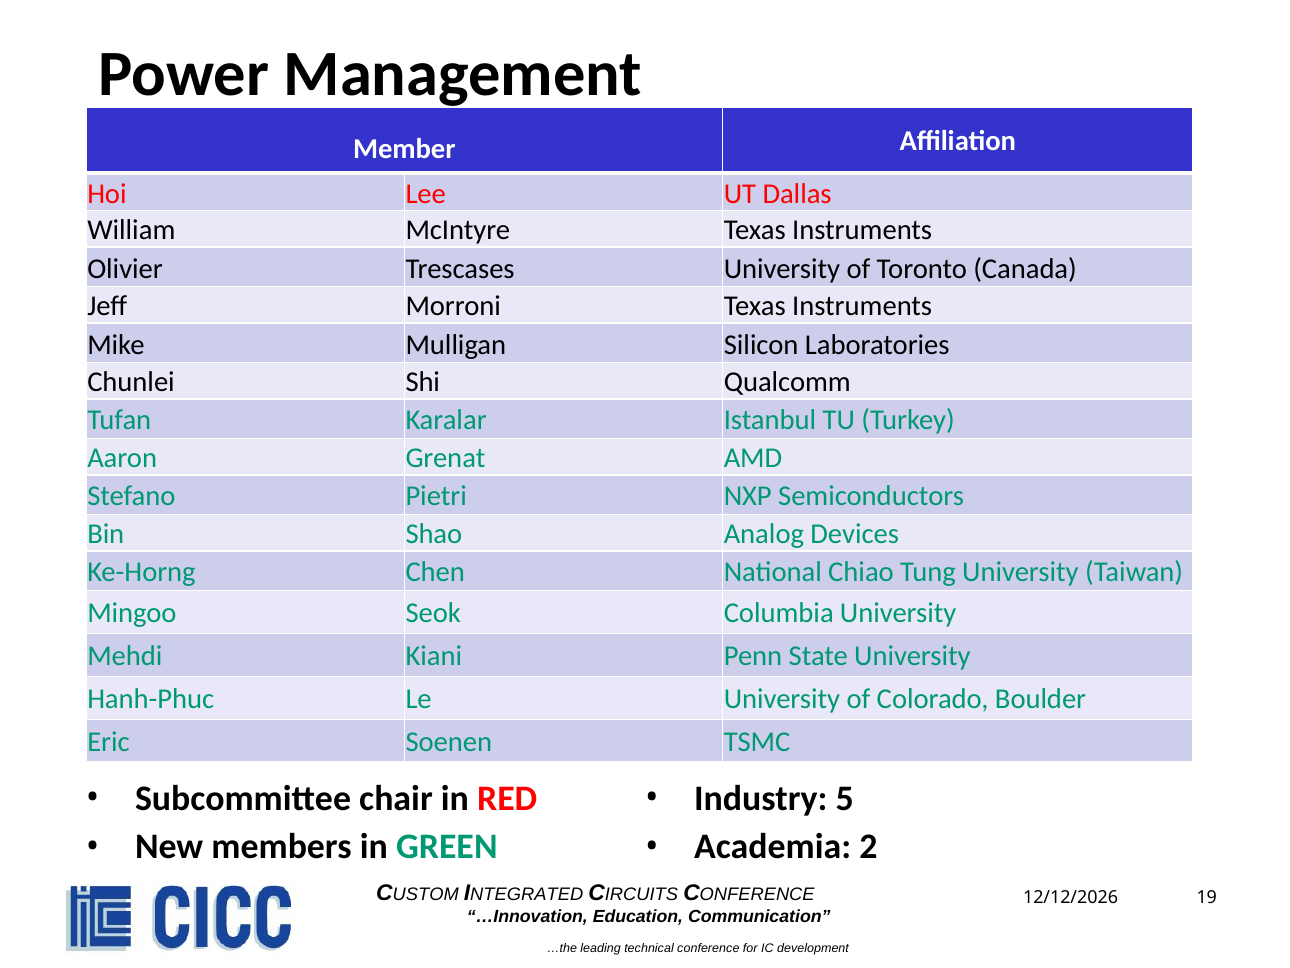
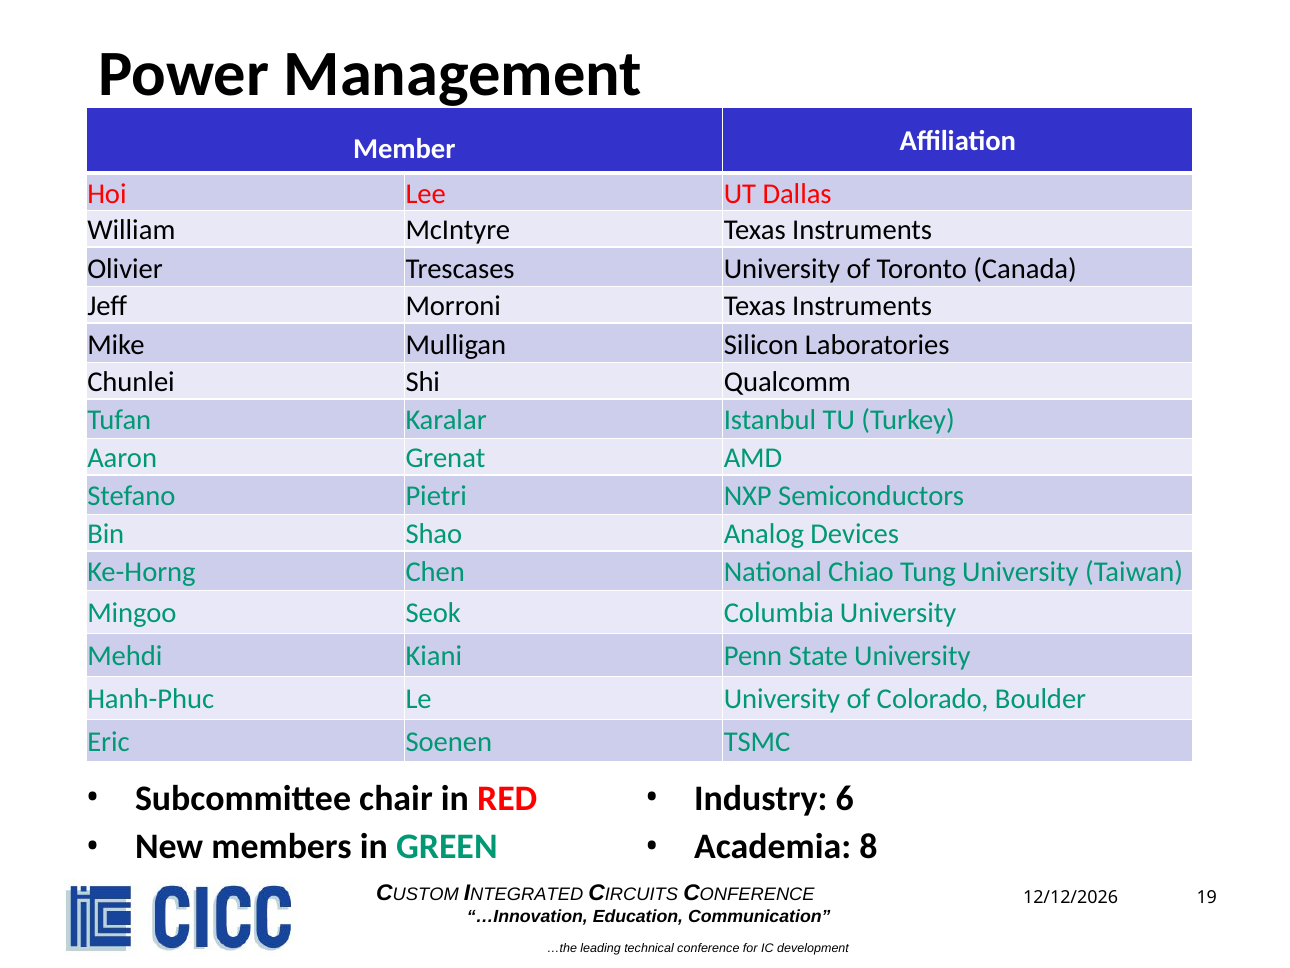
5: 5 -> 6 (845, 798)
2: 2 -> 8 (868, 846)
